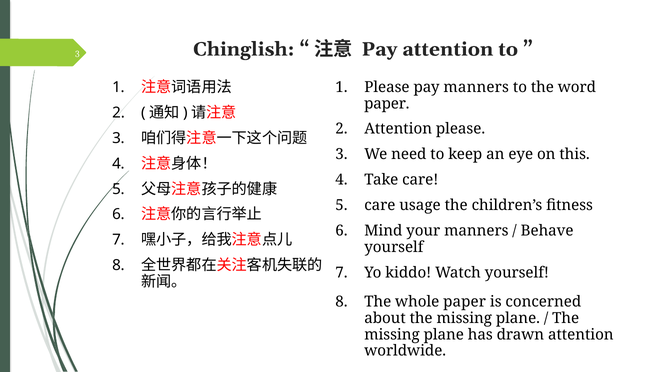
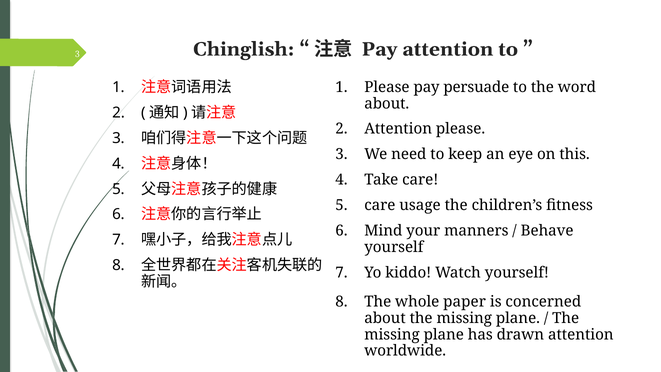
pay manners: manners -> persuade (476, 87)
paper: paper -> about (387, 103)
